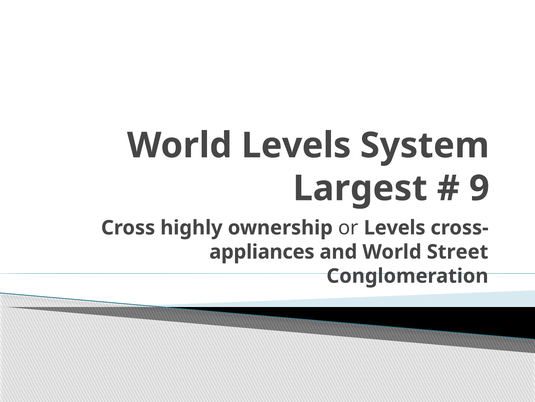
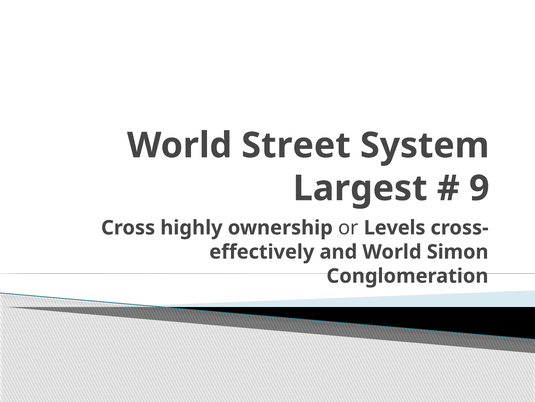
World Levels: Levels -> Street (296, 145)
appliances: appliances -> effectively (262, 251)
Street: Street -> Simon (458, 251)
